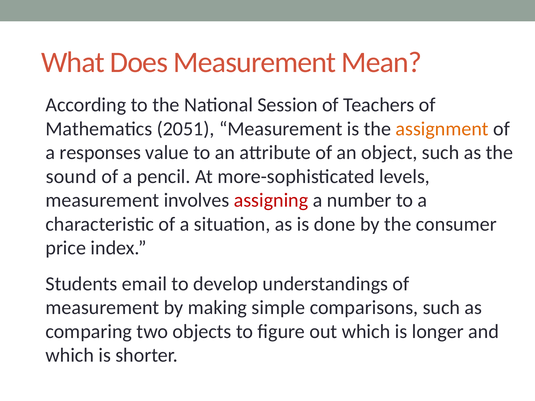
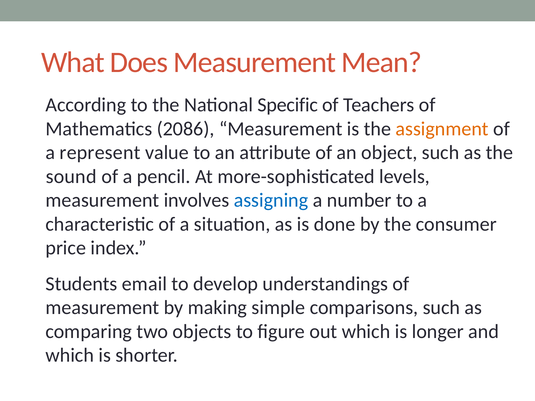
Session: Session -> Specific (288, 105)
2051: 2051 -> 2086 (186, 129)
responses: responses -> represent (100, 153)
assigning colour: red -> blue (271, 200)
